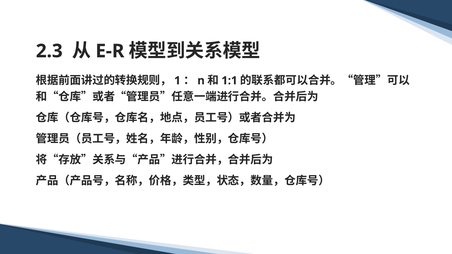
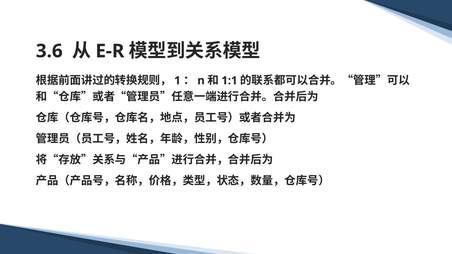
2.3: 2.3 -> 3.6 (49, 51)
